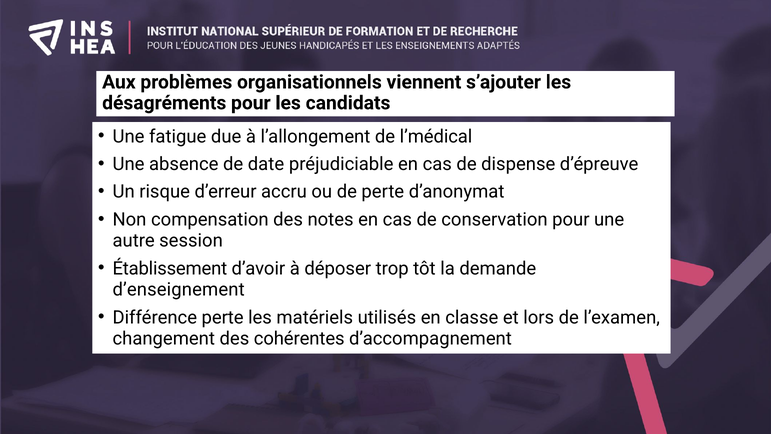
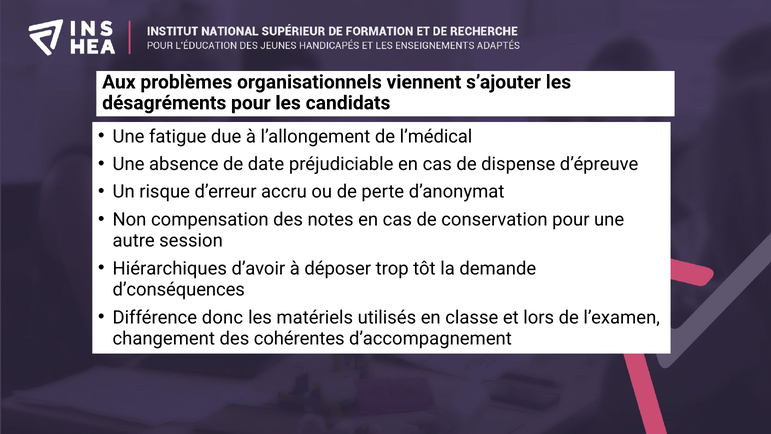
Établissement: Établissement -> Hiérarchiques (170, 268)
d’enseignement: d’enseignement -> d’conséquences (179, 290)
Différence perte: perte -> donc (222, 317)
